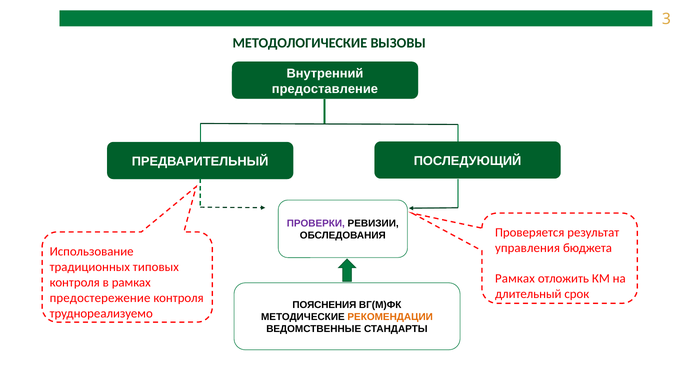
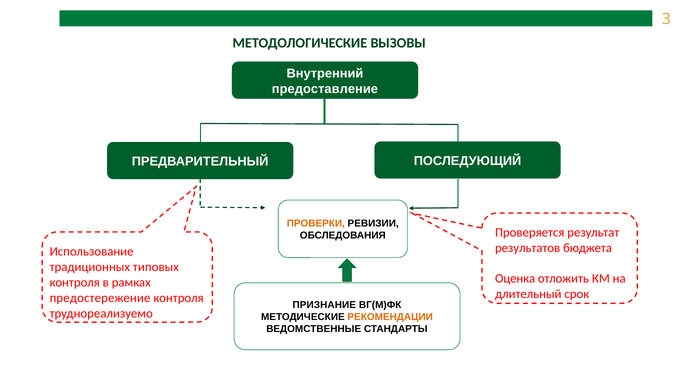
ПРОВЕРКИ colour: purple -> orange (316, 223)
управления: управления -> результатов (528, 248)
Рамках: Рамках -> Оценка (515, 278)
ПОЯСНЕНИЯ: ПОЯСНЕНИЯ -> ПРИЗНАНИЕ (324, 305)
